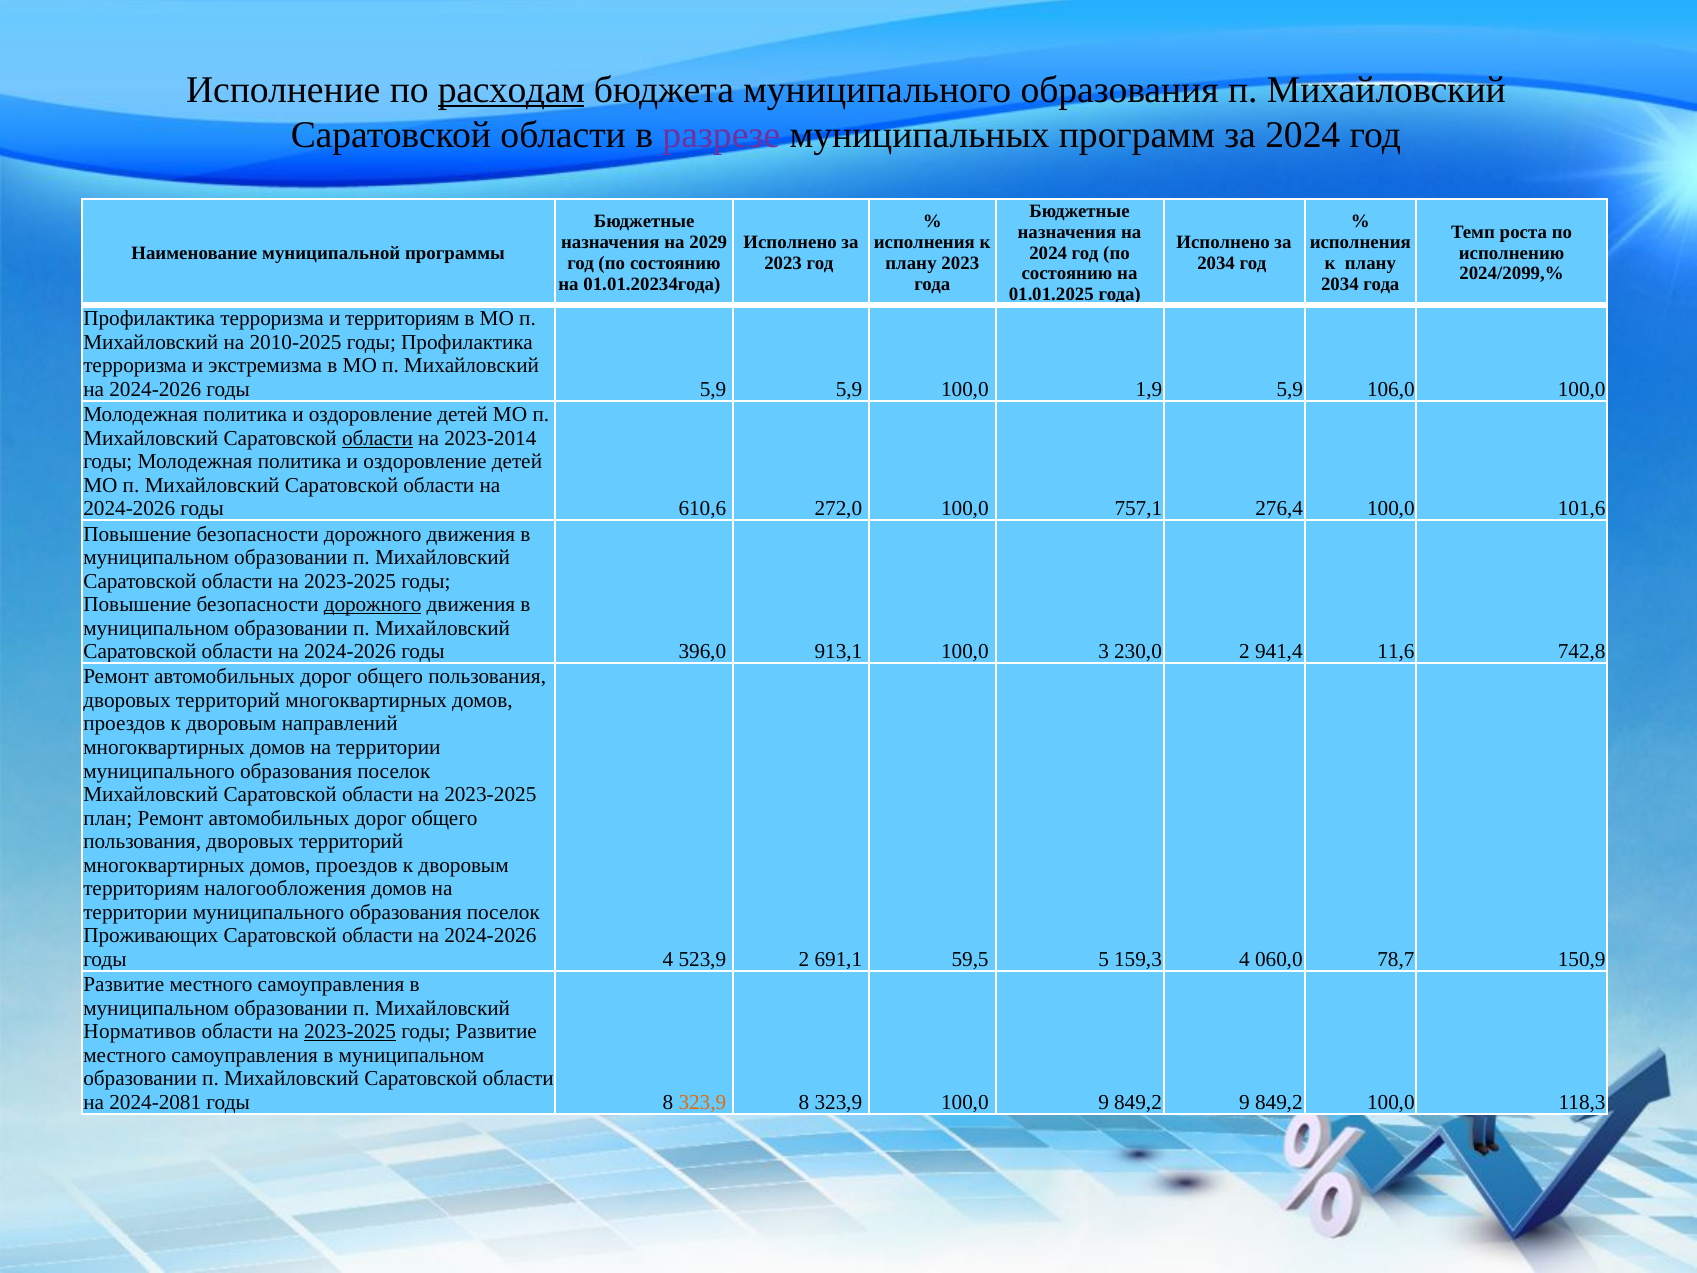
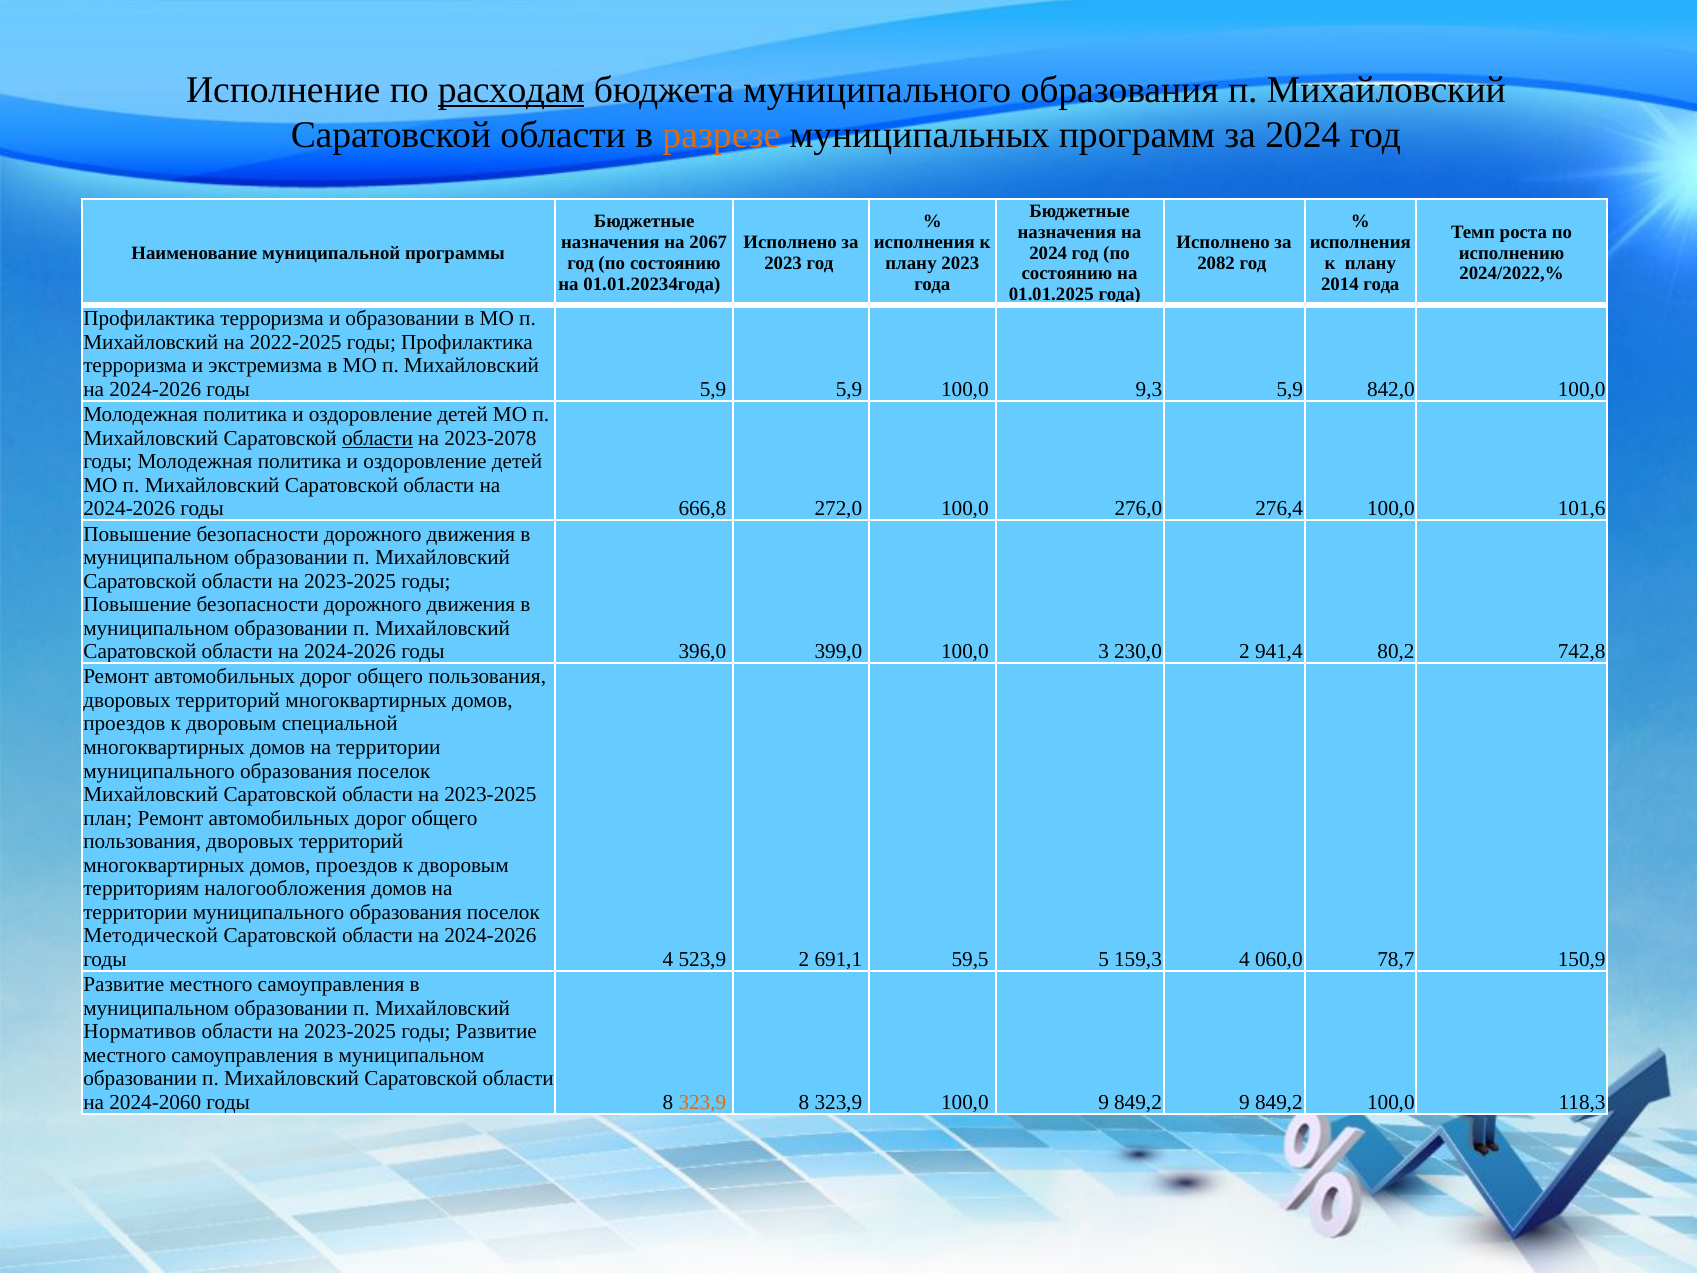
разрезе colour: purple -> orange (721, 135)
2029: 2029 -> 2067 (708, 242)
2034: 2034 -> 2082 (1216, 263)
2024/2099,%: 2024/2099,% -> 2024/2022,% (1512, 274)
2034: 2034 -> 2014 (1340, 284)
и территориям: территориям -> образовании (402, 319)
2010-2025: 2010-2025 -> 2022-2025 (296, 342)
1,9: 1,9 -> 9,3 (1149, 389)
106,0: 106,0 -> 842,0 (1391, 389)
2023-2014: 2023-2014 -> 2023-2078 (490, 438)
610,6: 610,6 -> 666,8 (702, 509)
757,1: 757,1 -> 276,0 (1138, 509)
дорожного underline: present -> none (373, 604)
913,1: 913,1 -> 399,0 (838, 651)
11,6: 11,6 -> 80,2 (1396, 651)
направлений: направлений -> специальной (340, 724)
Проживающих: Проживающих -> Методической (151, 935)
2023-2025 underline: present -> none (350, 1031)
2024-2081: 2024-2081 -> 2024-2060 (155, 1102)
